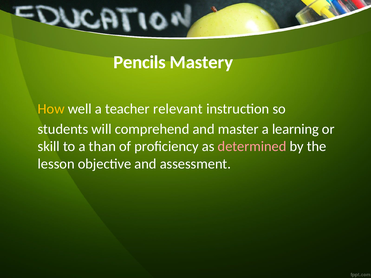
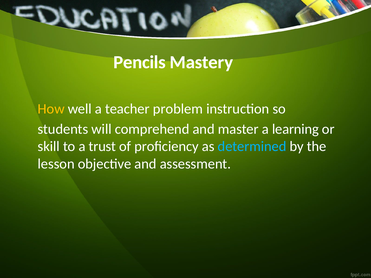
relevant: relevant -> problem (178, 109)
than: than -> trust (102, 147)
determined colour: pink -> light blue (252, 147)
